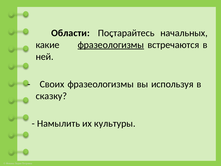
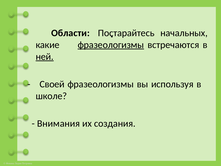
ней underline: none -> present (45, 57)
Своих: Своих -> Своей (52, 84)
сказку: сказку -> школе (51, 96)
Намылить: Намылить -> Внимания (59, 123)
культуры: культуры -> создания (115, 123)
